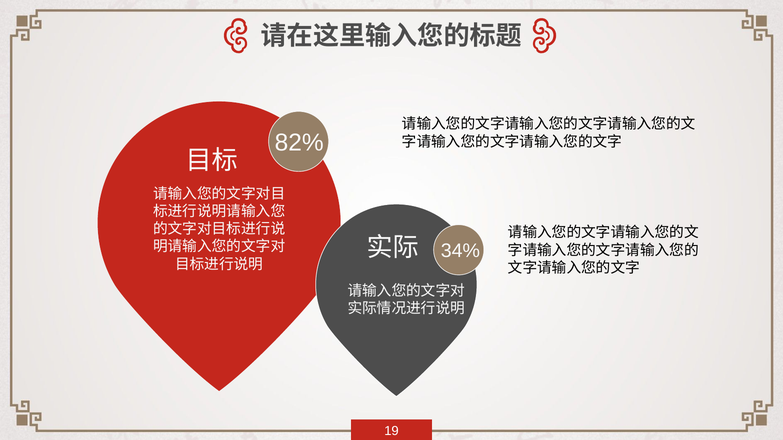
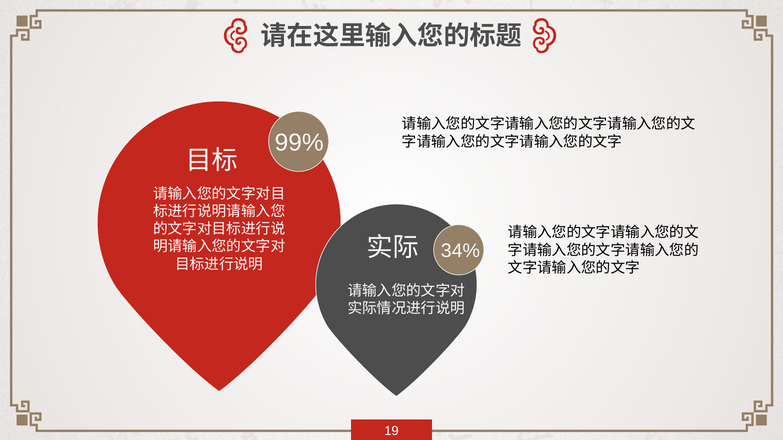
82%: 82% -> 99% (299, 143)
